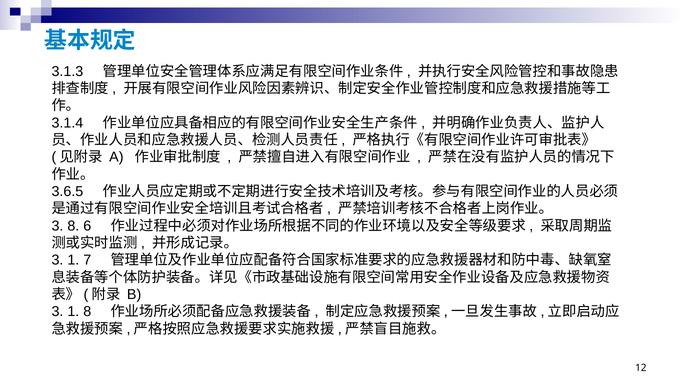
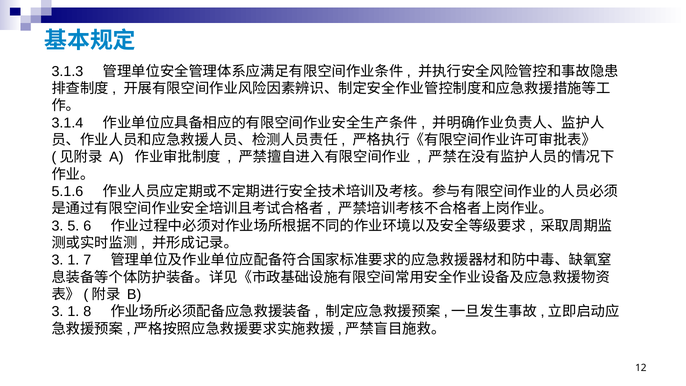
3.6.5: 3.6.5 -> 5.1.6 (67, 191)
3 8: 8 -> 5 (73, 226)
